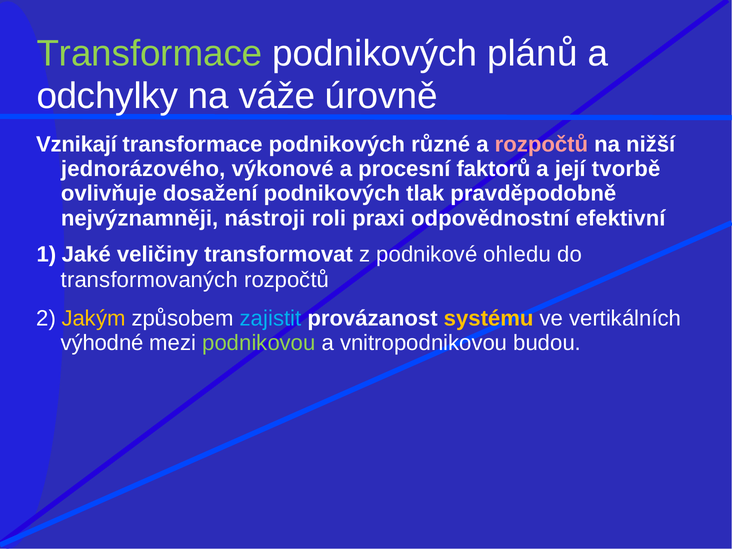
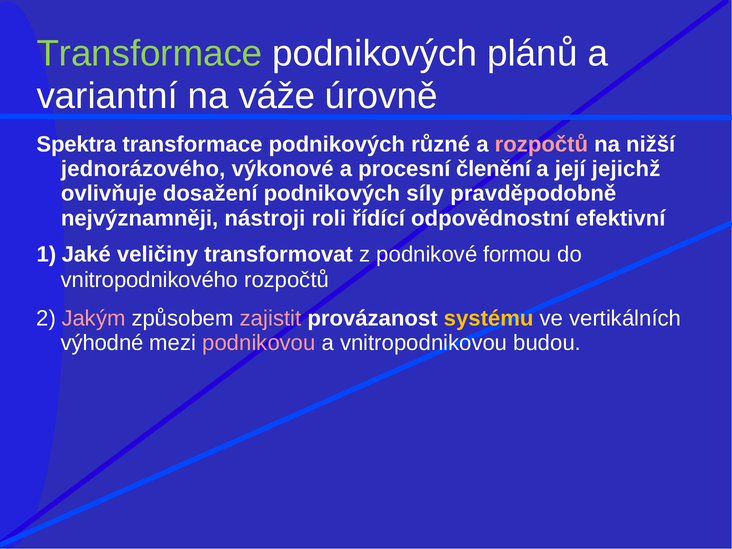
odchylky: odchylky -> variantní (107, 96)
Vznikají: Vznikají -> Spektra (76, 144)
faktorů: faktorů -> členění (494, 169)
tvorbě: tvorbě -> jejichž (626, 169)
tlak: tlak -> síly (425, 194)
praxi: praxi -> řídící (379, 218)
ohledu: ohledu -> formou (517, 255)
transformovaných: transformovaných -> vnitropodnikového (150, 280)
Jakým colour: yellow -> pink (94, 318)
zajistit colour: light blue -> pink (271, 318)
podnikovou colour: light green -> pink (259, 343)
